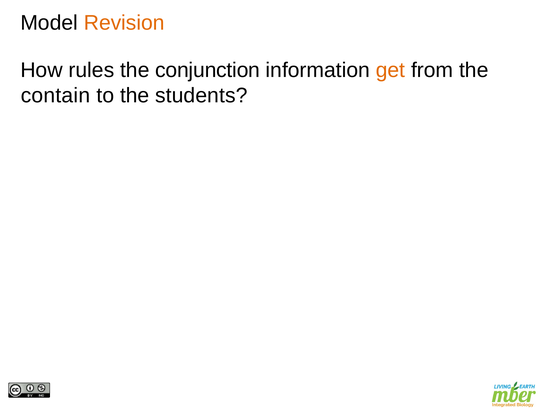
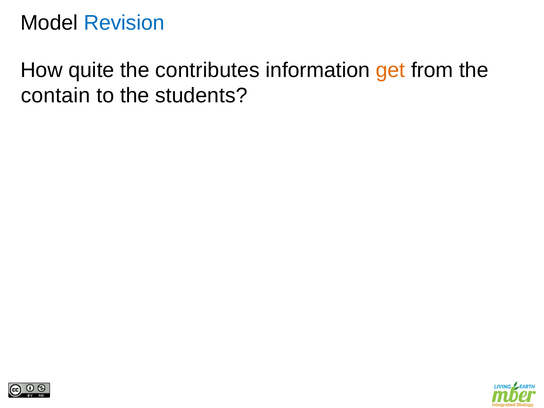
Revision colour: orange -> blue (124, 23)
rules: rules -> quite (91, 70)
conjunction: conjunction -> contributes (207, 70)
